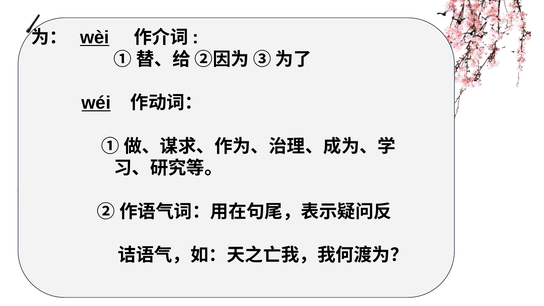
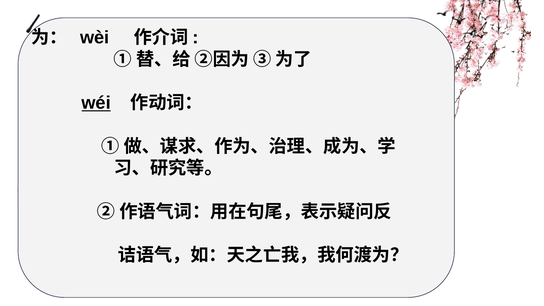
wèi underline: present -> none (95, 38)
